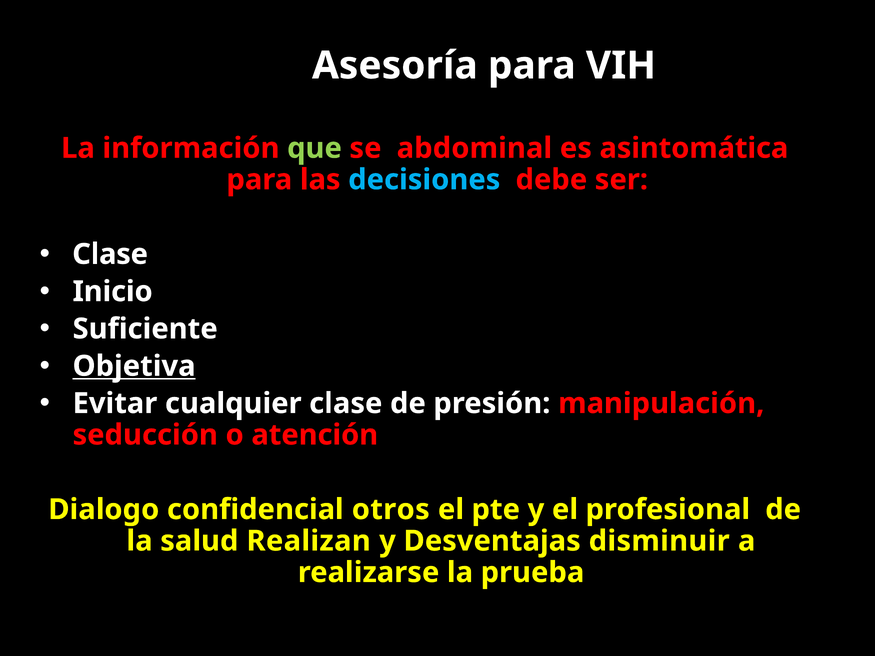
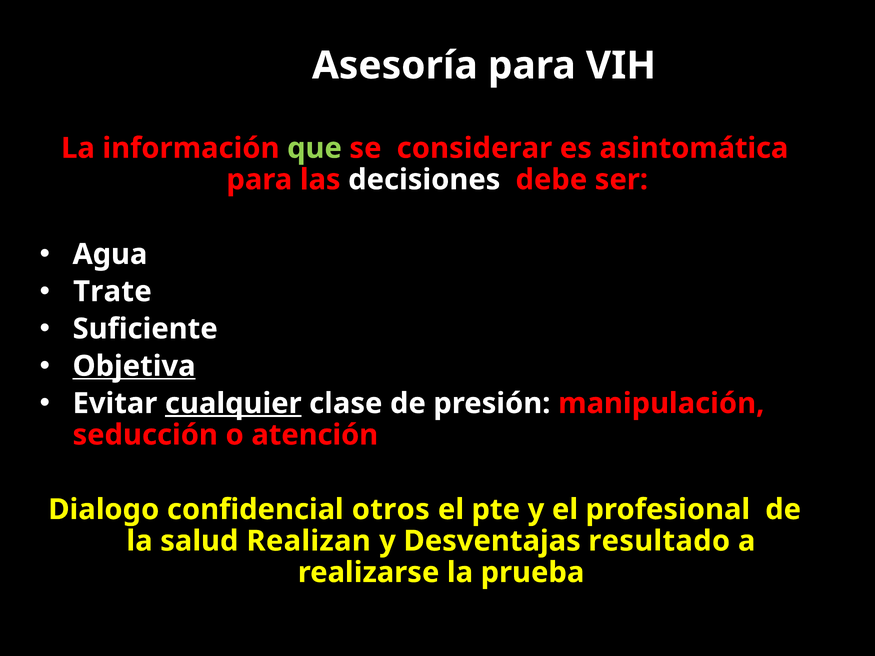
abdominal: abdominal -> considerar (474, 148)
decisiones colour: light blue -> white (424, 180)
Clase: Clase -> Agua (110, 254)
Inicio: Inicio -> Trate (112, 292)
cualquier underline: none -> present (233, 404)
disminuir: disminuir -> resultado (659, 541)
